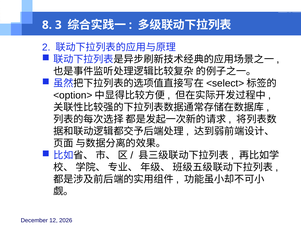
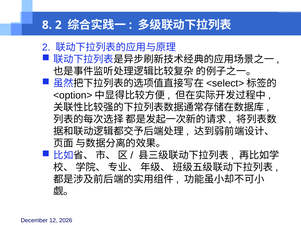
8 3: 3 -> 2 (58, 25)
